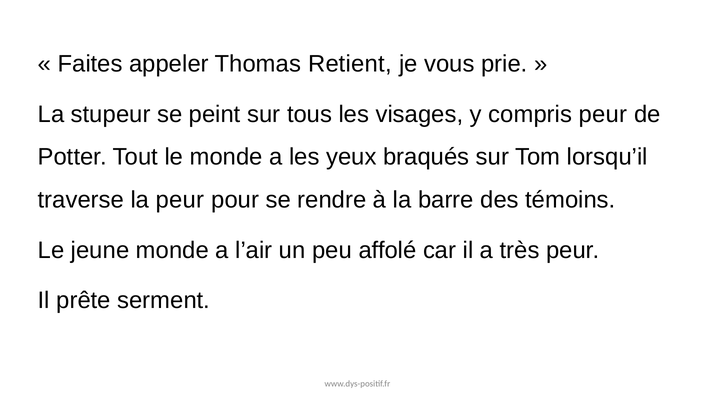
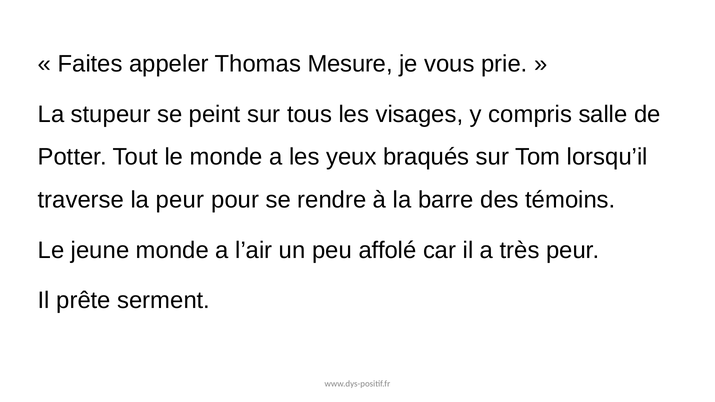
Retient: Retient -> Mesure (350, 64)
compris peur: peur -> salle (603, 114)
